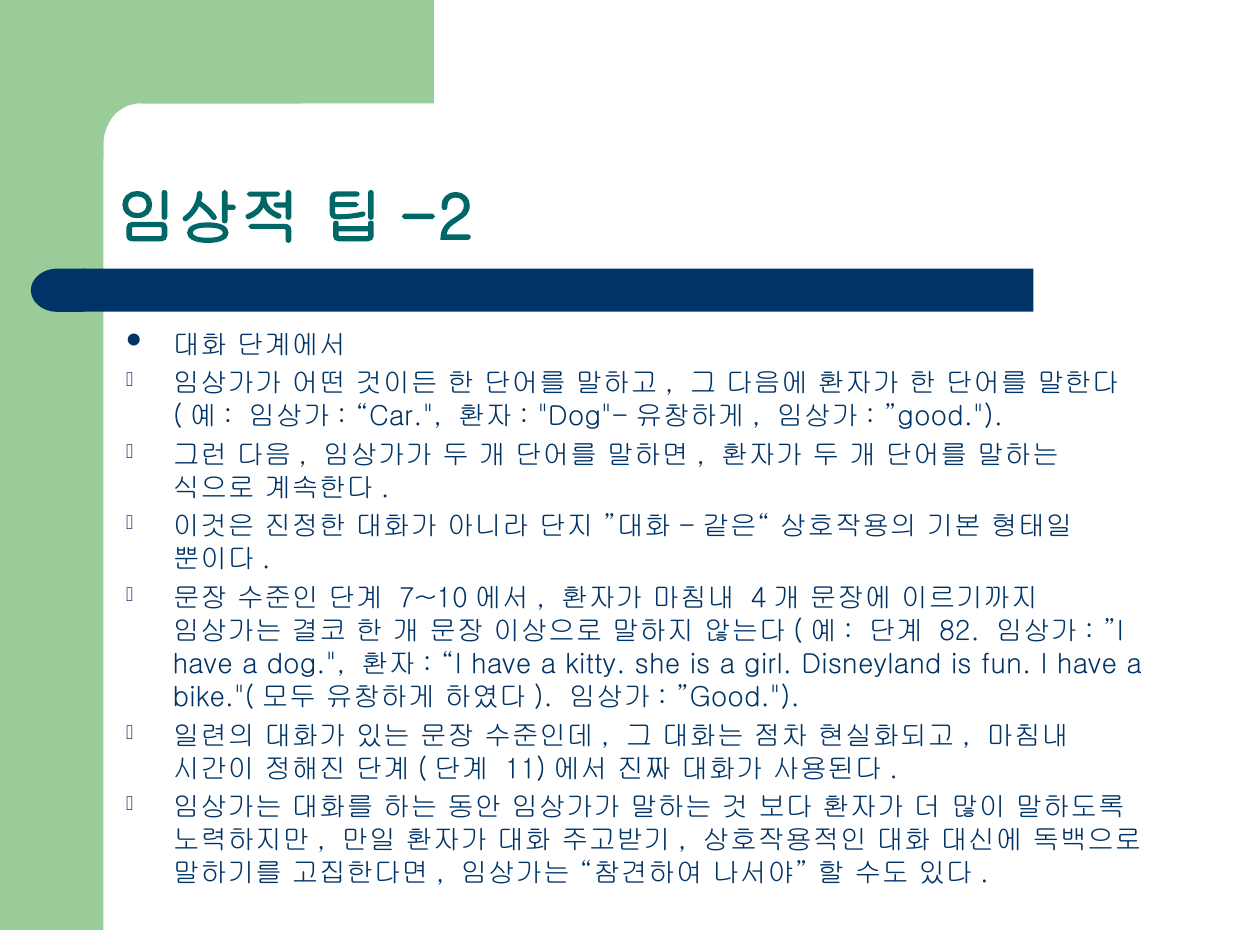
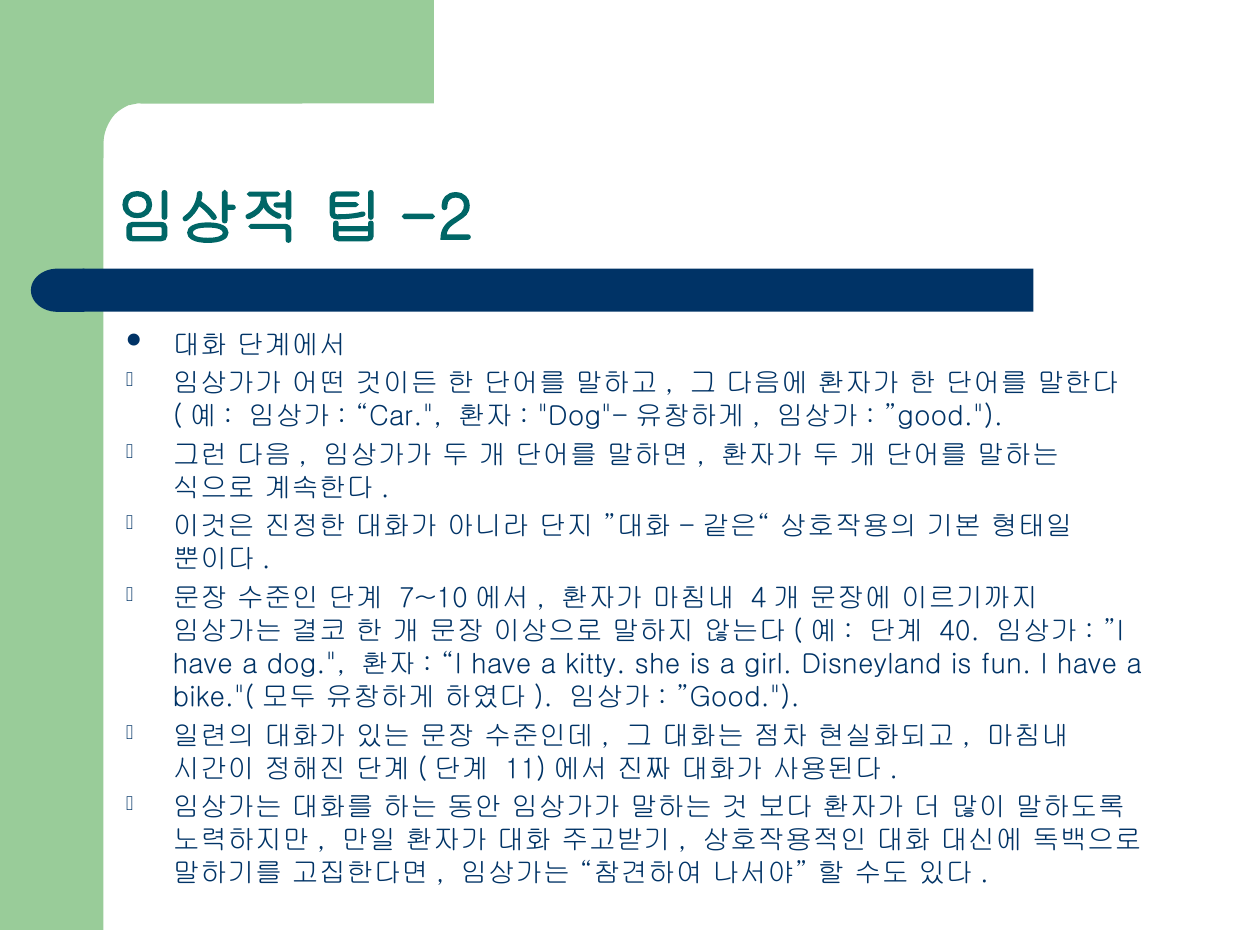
82: 82 -> 40 (959, 631)
